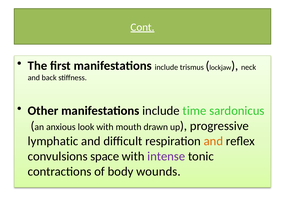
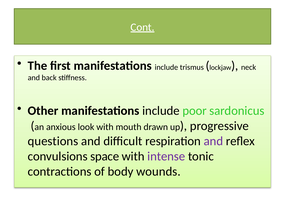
time: time -> poor (195, 111)
lymphatic: lymphatic -> questions (53, 141)
and colour: orange -> purple (213, 141)
